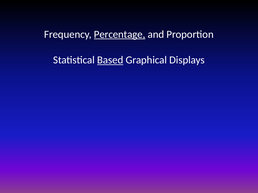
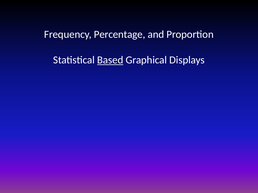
Percentage underline: present -> none (120, 34)
